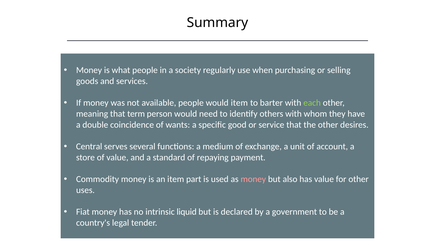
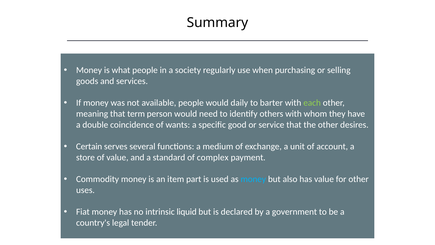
would item: item -> daily (239, 103)
Central: Central -> Certain (89, 146)
repaying: repaying -> complex (213, 157)
money colour: pink -> light blue (253, 179)
